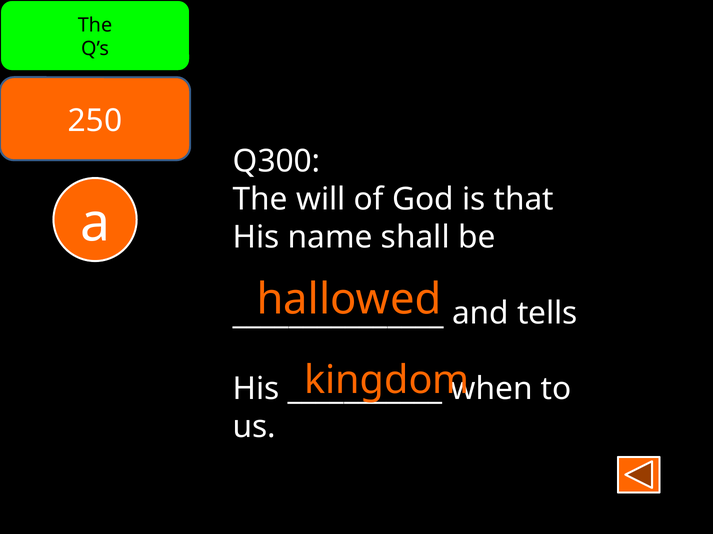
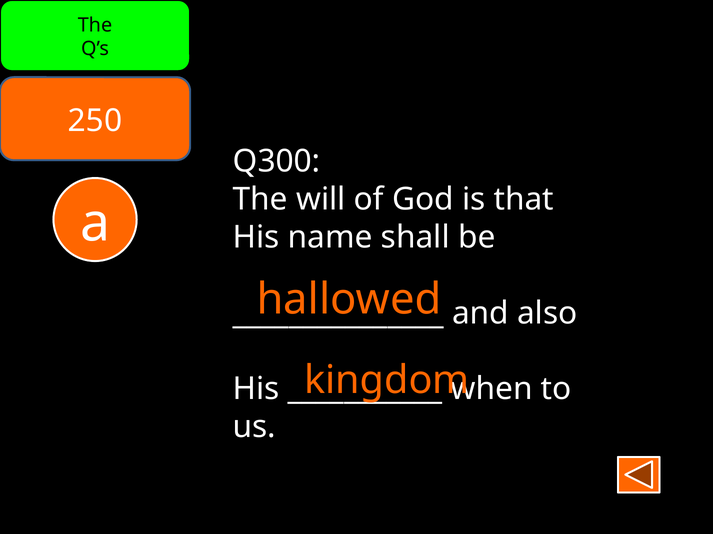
tells: tells -> also (547, 314)
